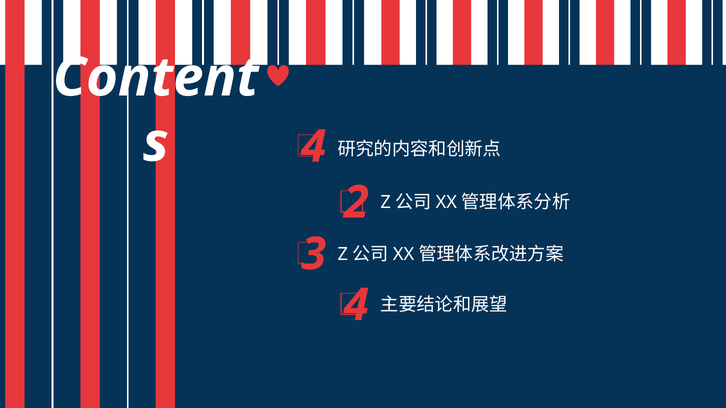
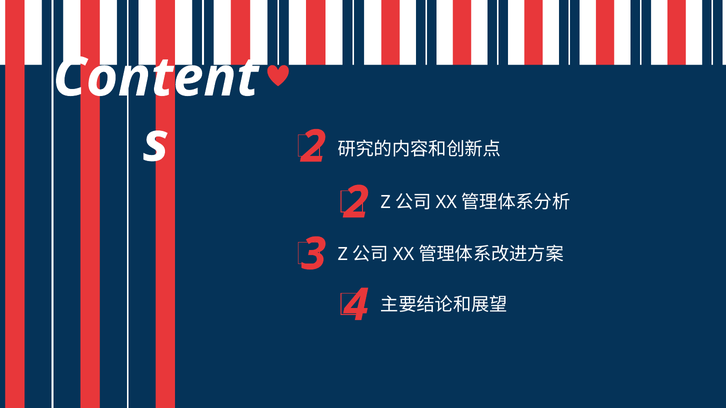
4: 4 -> 2 (314, 147)
